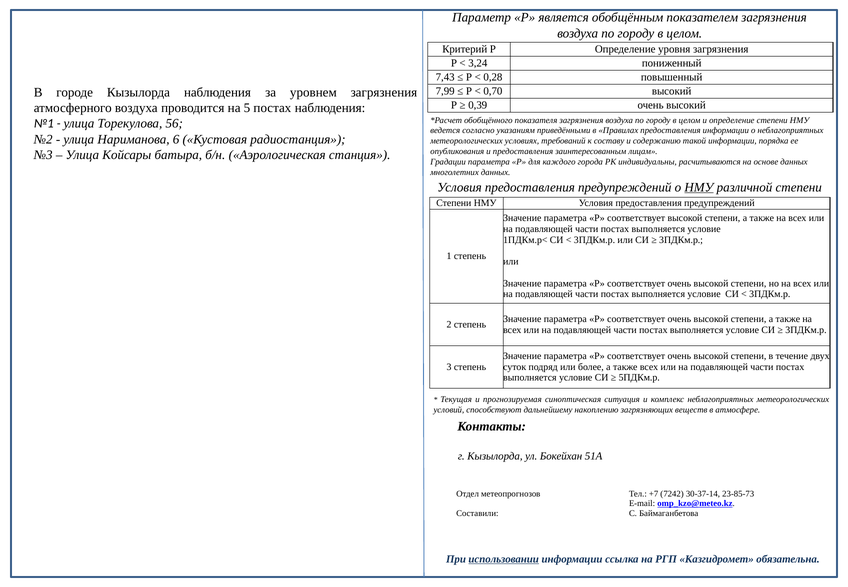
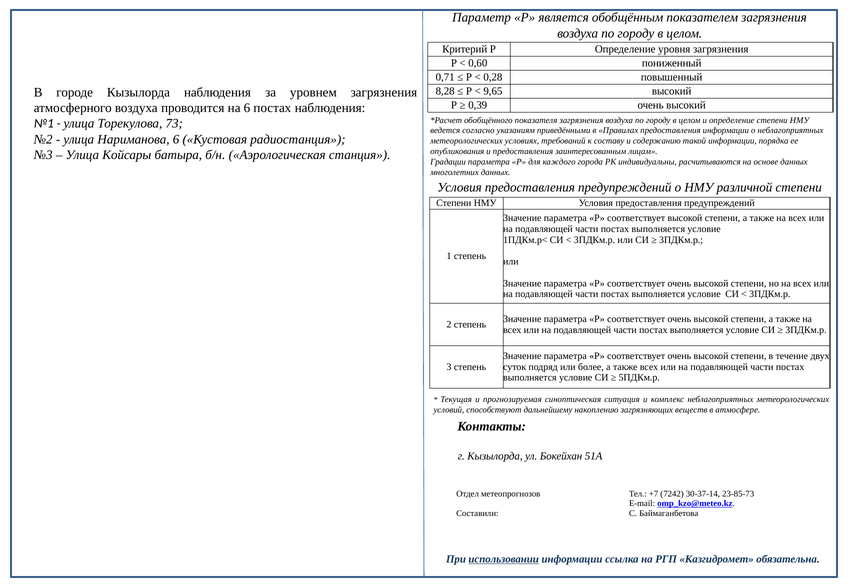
3,24: 3,24 -> 0,60 (478, 63)
7,43: 7,43 -> 0,71 (445, 77)
7,99: 7,99 -> 8,28 (445, 91)
0,70: 0,70 -> 9,65 (493, 91)
на 5: 5 -> 6 (247, 108)
56: 56 -> 73 (174, 124)
НМУ underline: present -> none (699, 187)
